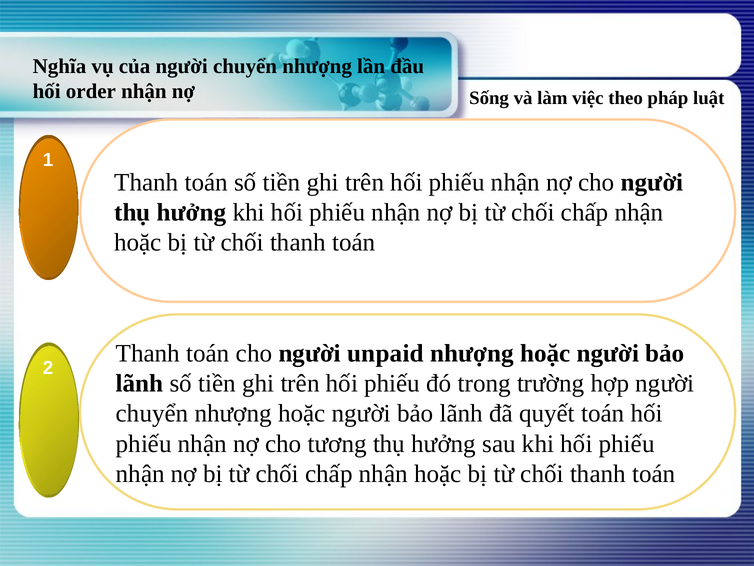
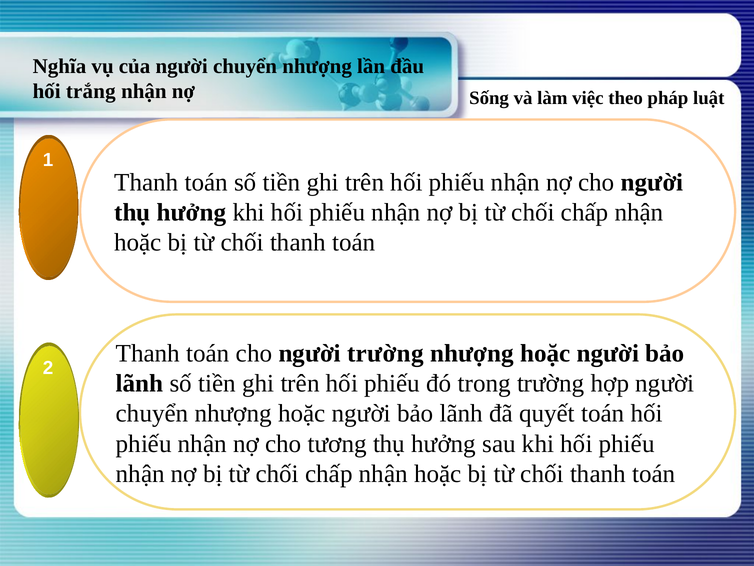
order: order -> trắng (91, 91)
người unpaid: unpaid -> trường (385, 353)
